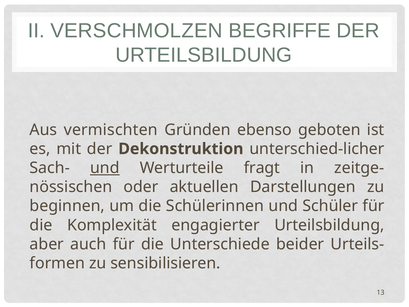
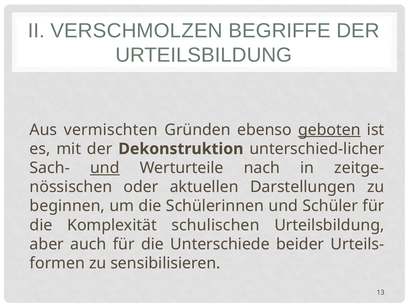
geboten underline: none -> present (329, 130)
fragt: fragt -> nach (262, 168)
engagierter: engagierter -> schulischen (216, 225)
